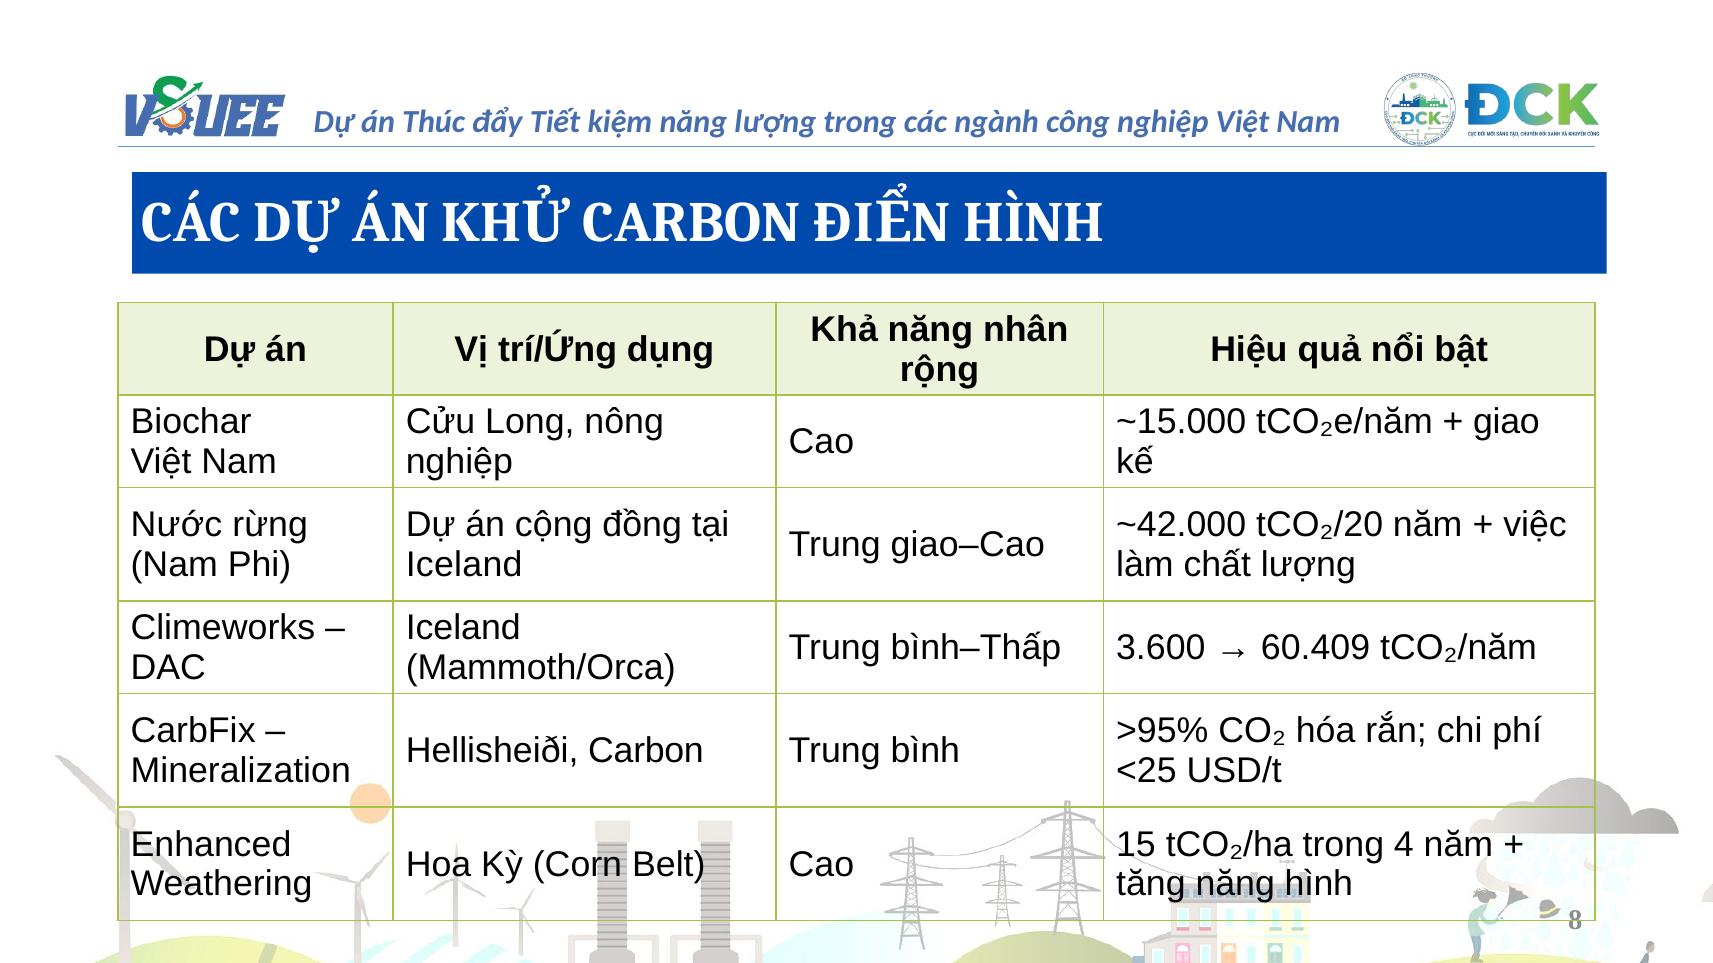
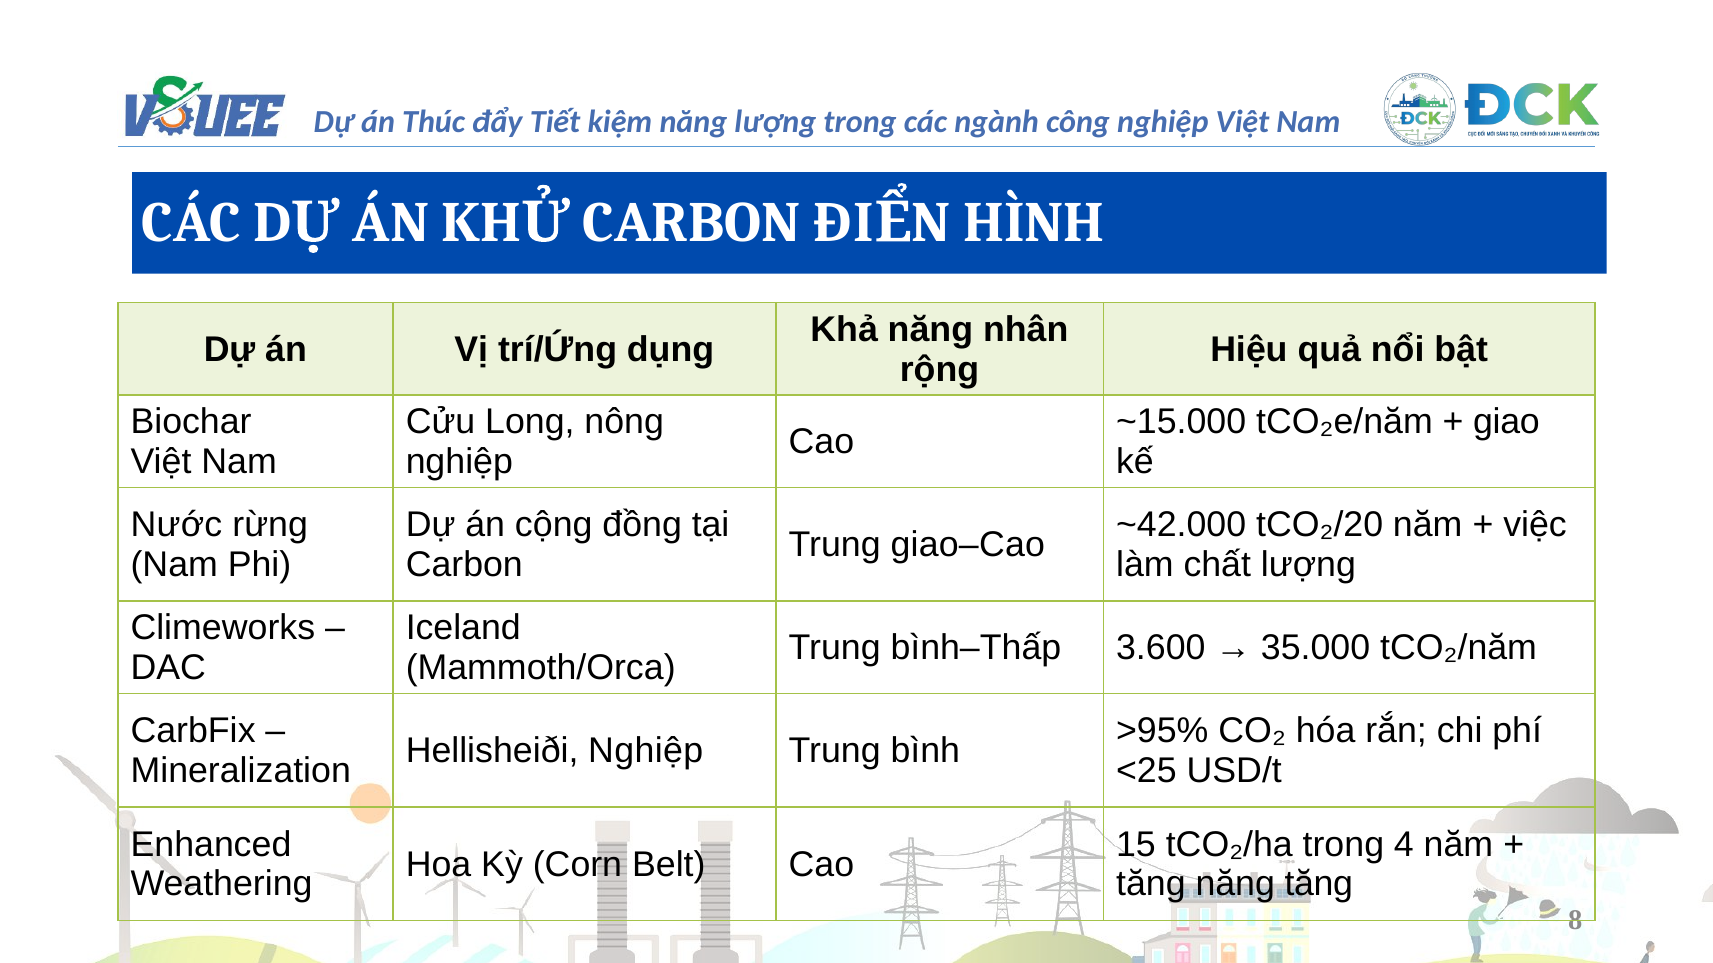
Iceland: Iceland -> Carbon (464, 565)
60.409: 60.409 -> 35.000 (1316, 648)
Hellisheiði Carbon: Carbon -> Nghiệp (646, 751)
năng hình: hình -> tăng (1319, 885)
